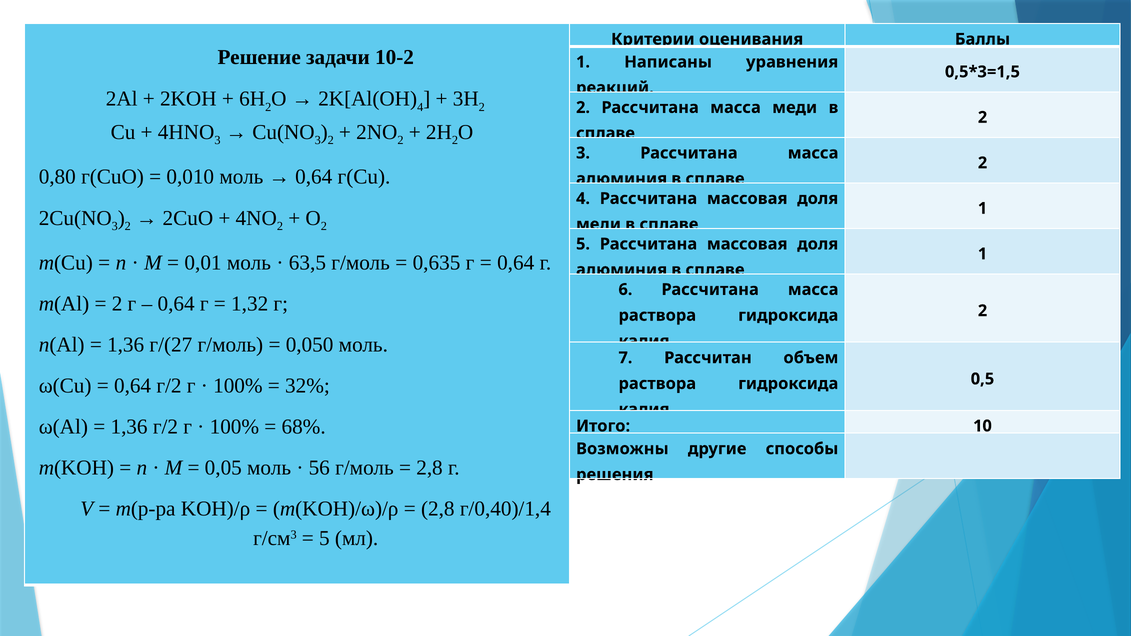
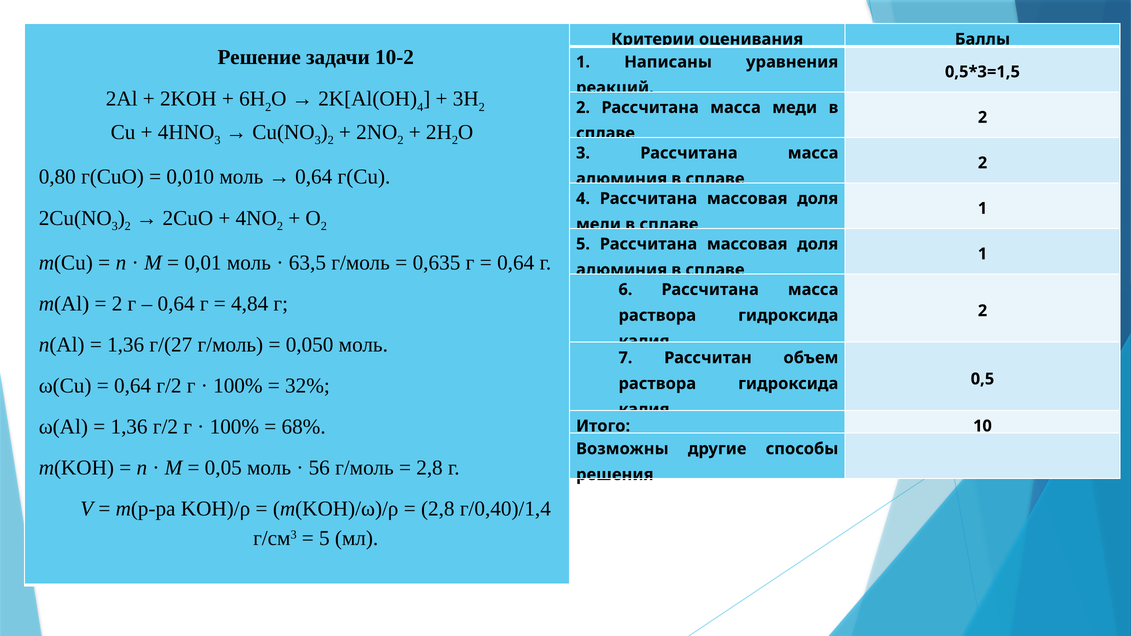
1,32: 1,32 -> 4,84 (250, 304)
